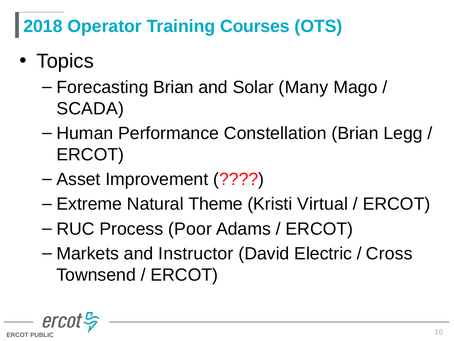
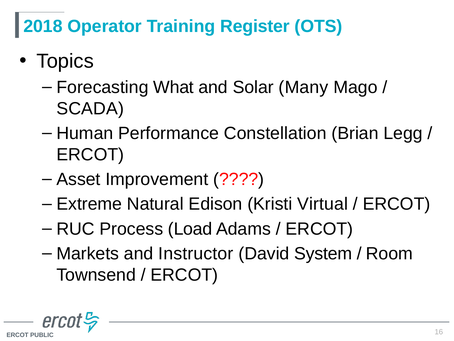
Courses: Courses -> Register (255, 26)
Forecasting Brian: Brian -> What (174, 87)
Theme: Theme -> Edison (216, 204)
Poor: Poor -> Load (190, 229)
Electric: Electric -> System (323, 253)
Cross: Cross -> Room (389, 253)
